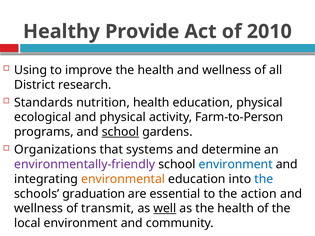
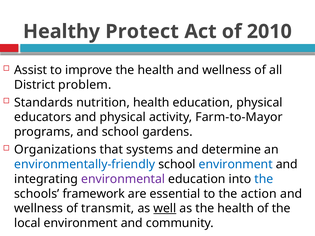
Provide: Provide -> Protect (142, 32)
Using: Using -> Assist (31, 70)
research: research -> problem (85, 85)
ecological: ecological -> educators (43, 117)
Farm-to-Person: Farm-to-Person -> Farm-to-Mayor (239, 117)
school underline: present -> none (120, 132)
environmentally-friendly colour: purple -> blue (85, 165)
environmental colour: orange -> purple (123, 179)
graduation: graduation -> framework (94, 194)
